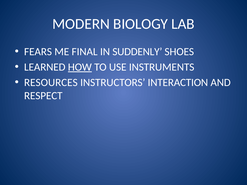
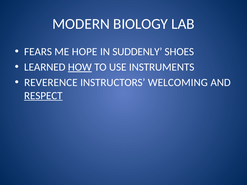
FINAL: FINAL -> HOPE (85, 52)
RESOURCES: RESOURCES -> REVERENCE (51, 83)
INTERACTION: INTERACTION -> WELCOMING (178, 83)
RESPECT underline: none -> present (43, 96)
